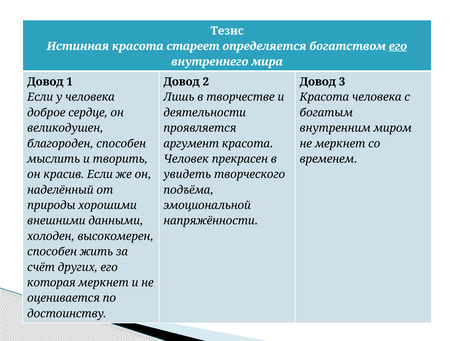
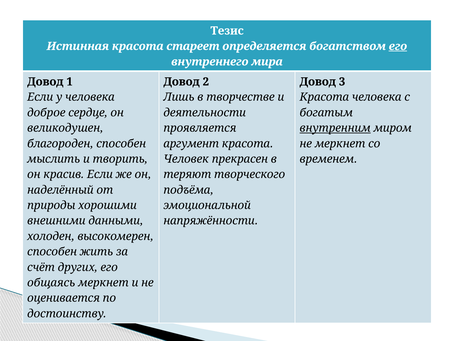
внутренним underline: none -> present (335, 128)
увидеть: увидеть -> теряют (187, 174)
которая: которая -> общаясь (51, 282)
